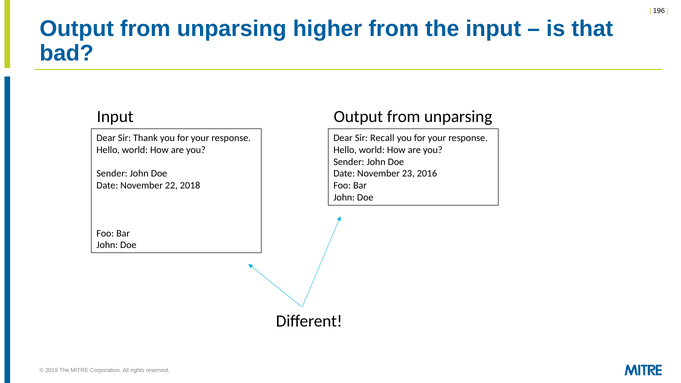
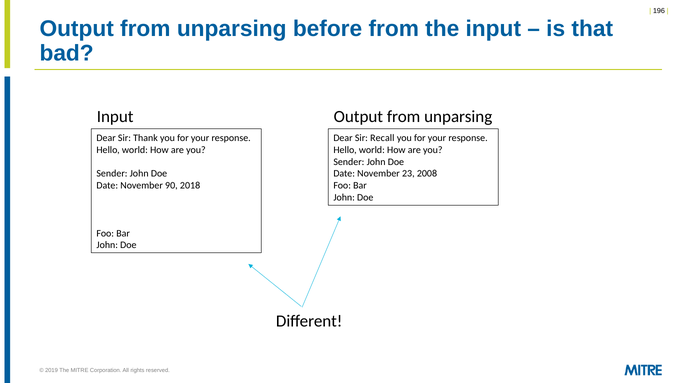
higher: higher -> before (328, 29)
2016: 2016 -> 2008 (427, 174)
22: 22 -> 90 (171, 186)
